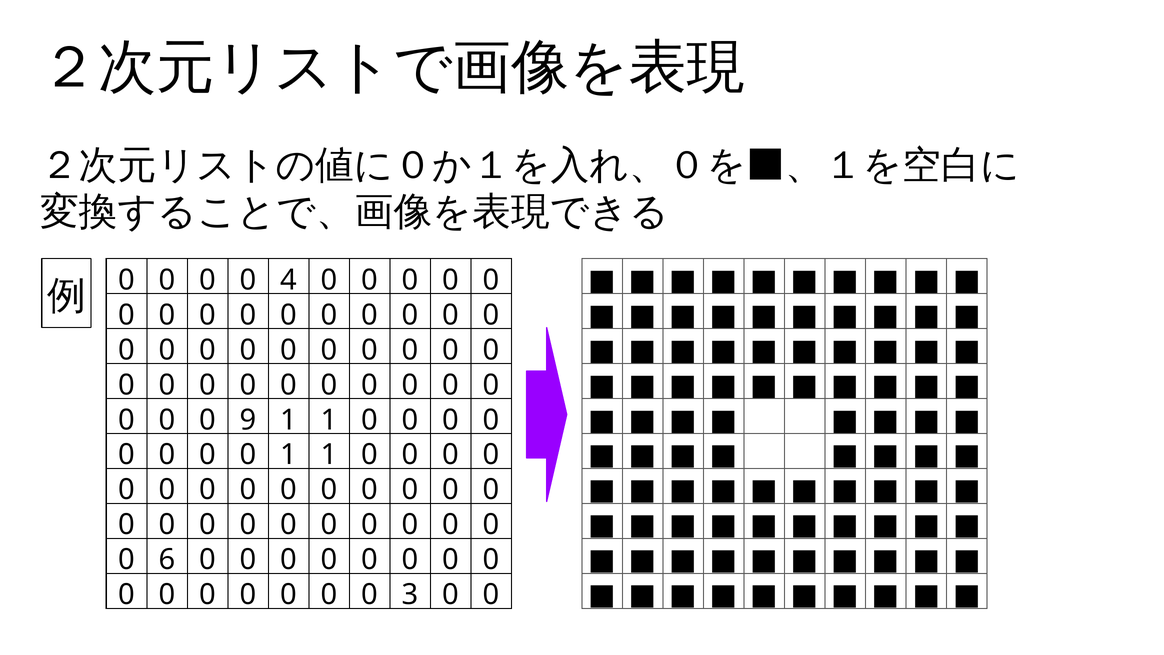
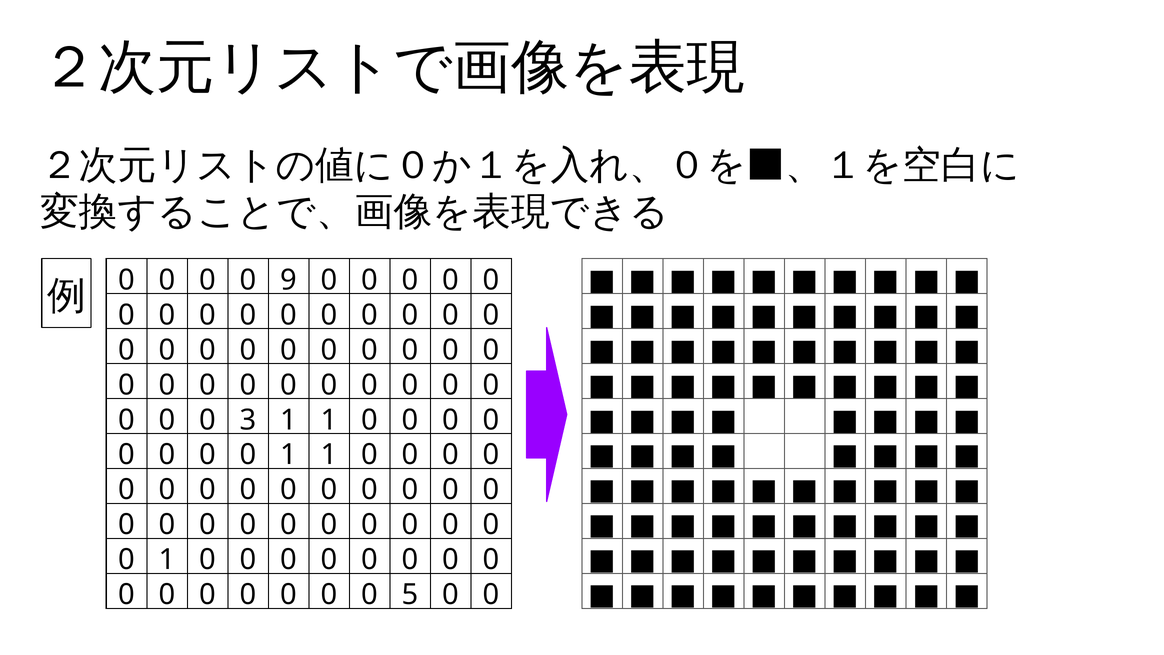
4: 4 -> 9 (289, 280)
9: 9 -> 3 (248, 420)
6: 6 -> 1 (167, 560)
3: 3 -> 5 (410, 595)
